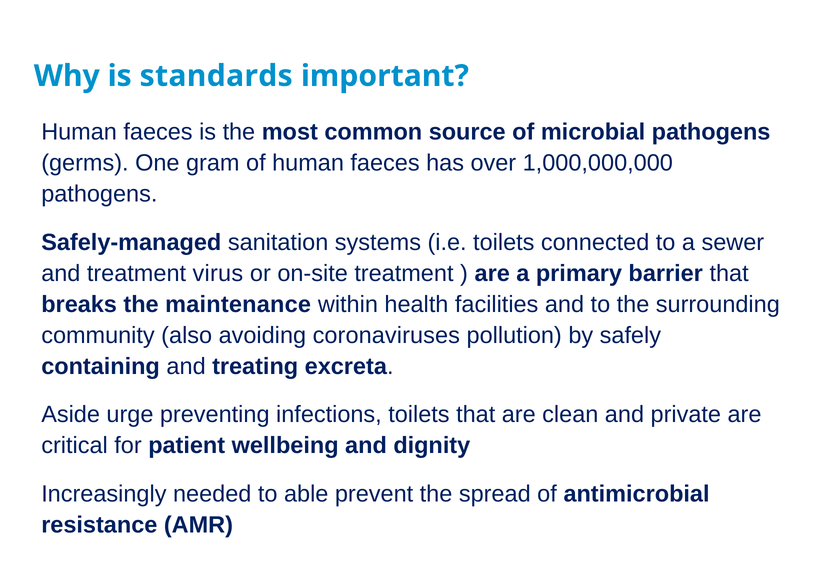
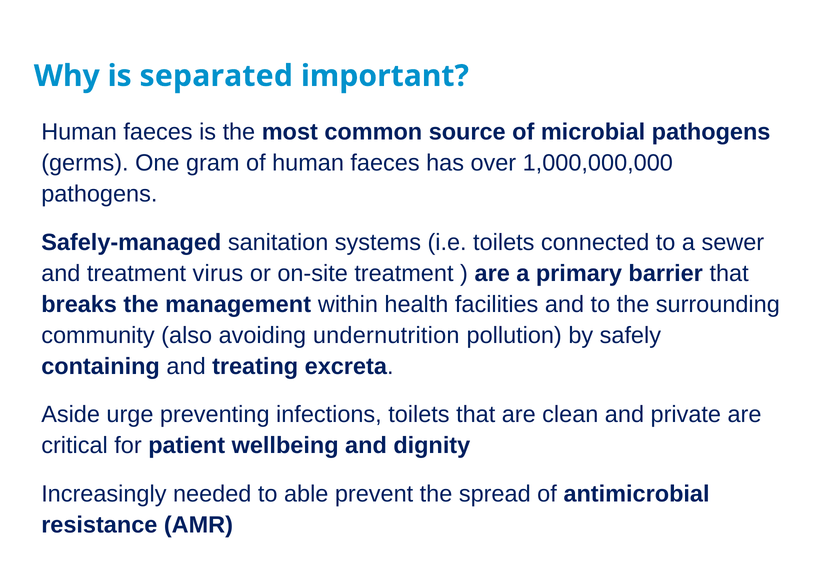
standards: standards -> separated (216, 76)
maintenance: maintenance -> management (238, 304)
coronaviruses: coronaviruses -> undernutrition (386, 335)
